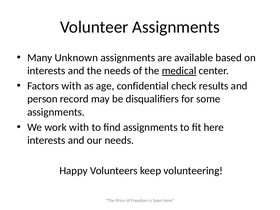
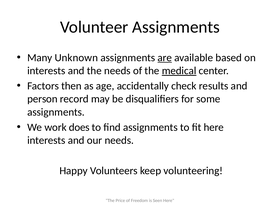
are underline: none -> present (165, 58)
Factors with: with -> then (72, 86)
confidential: confidential -> accidentally (143, 86)
work with: with -> does (79, 127)
